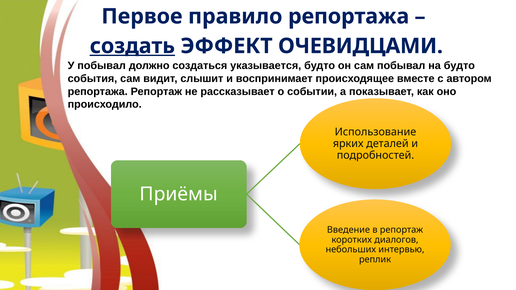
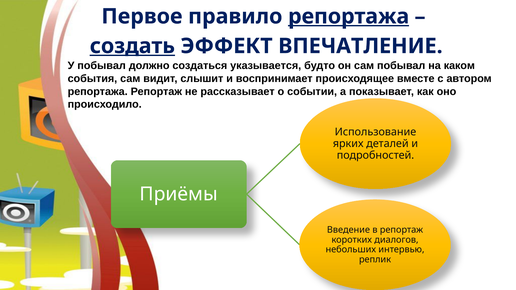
репортажа underline: none -> present (349, 16)
ОЧЕВИДЦАМИ: ОЧЕВИДЦАМИ -> ВПЕЧАТЛЕНИЕ (360, 46)
на будто: будто -> каком (459, 66)
